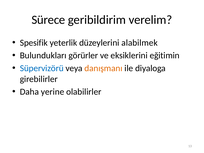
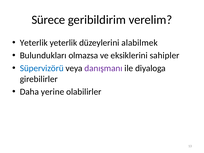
Spesifik: Spesifik -> Yeterlik (34, 43)
görürler: görürler -> olmazsa (83, 55)
eğitimin: eğitimin -> sahipler (165, 55)
danışmanı colour: orange -> purple (103, 68)
